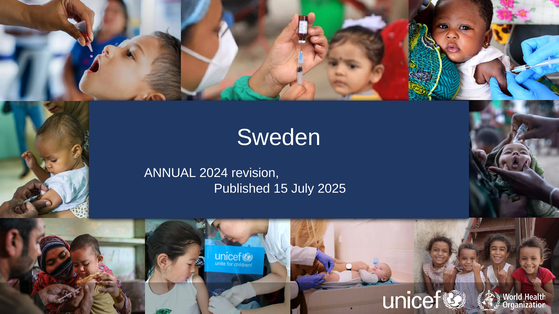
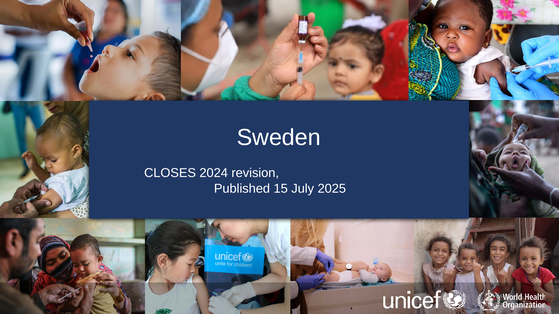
ANNUAL: ANNUAL -> CLOSES (170, 173)
